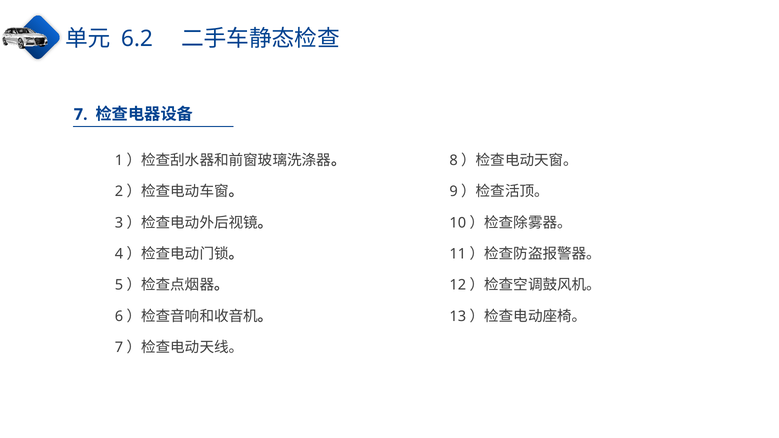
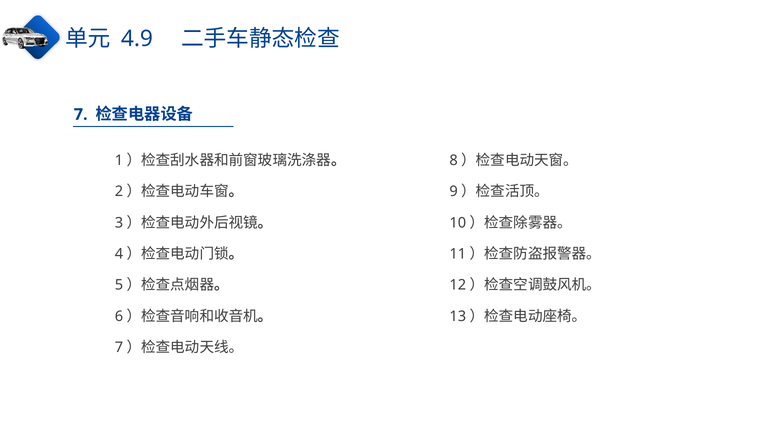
6.2: 6.2 -> 4.9 (137, 39)
